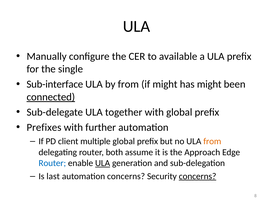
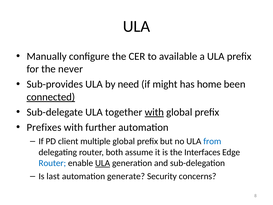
single: single -> never (70, 69)
Sub-interface: Sub-interface -> Sub-provides (55, 84)
by from: from -> need (128, 84)
has might: might -> home (209, 84)
with underline: none -> present (154, 112)
from colour: orange -> blue (212, 141)
Approach: Approach -> Interfaces (202, 152)
automation concerns: concerns -> generate (126, 176)
concerns underline: present -> none (198, 176)
